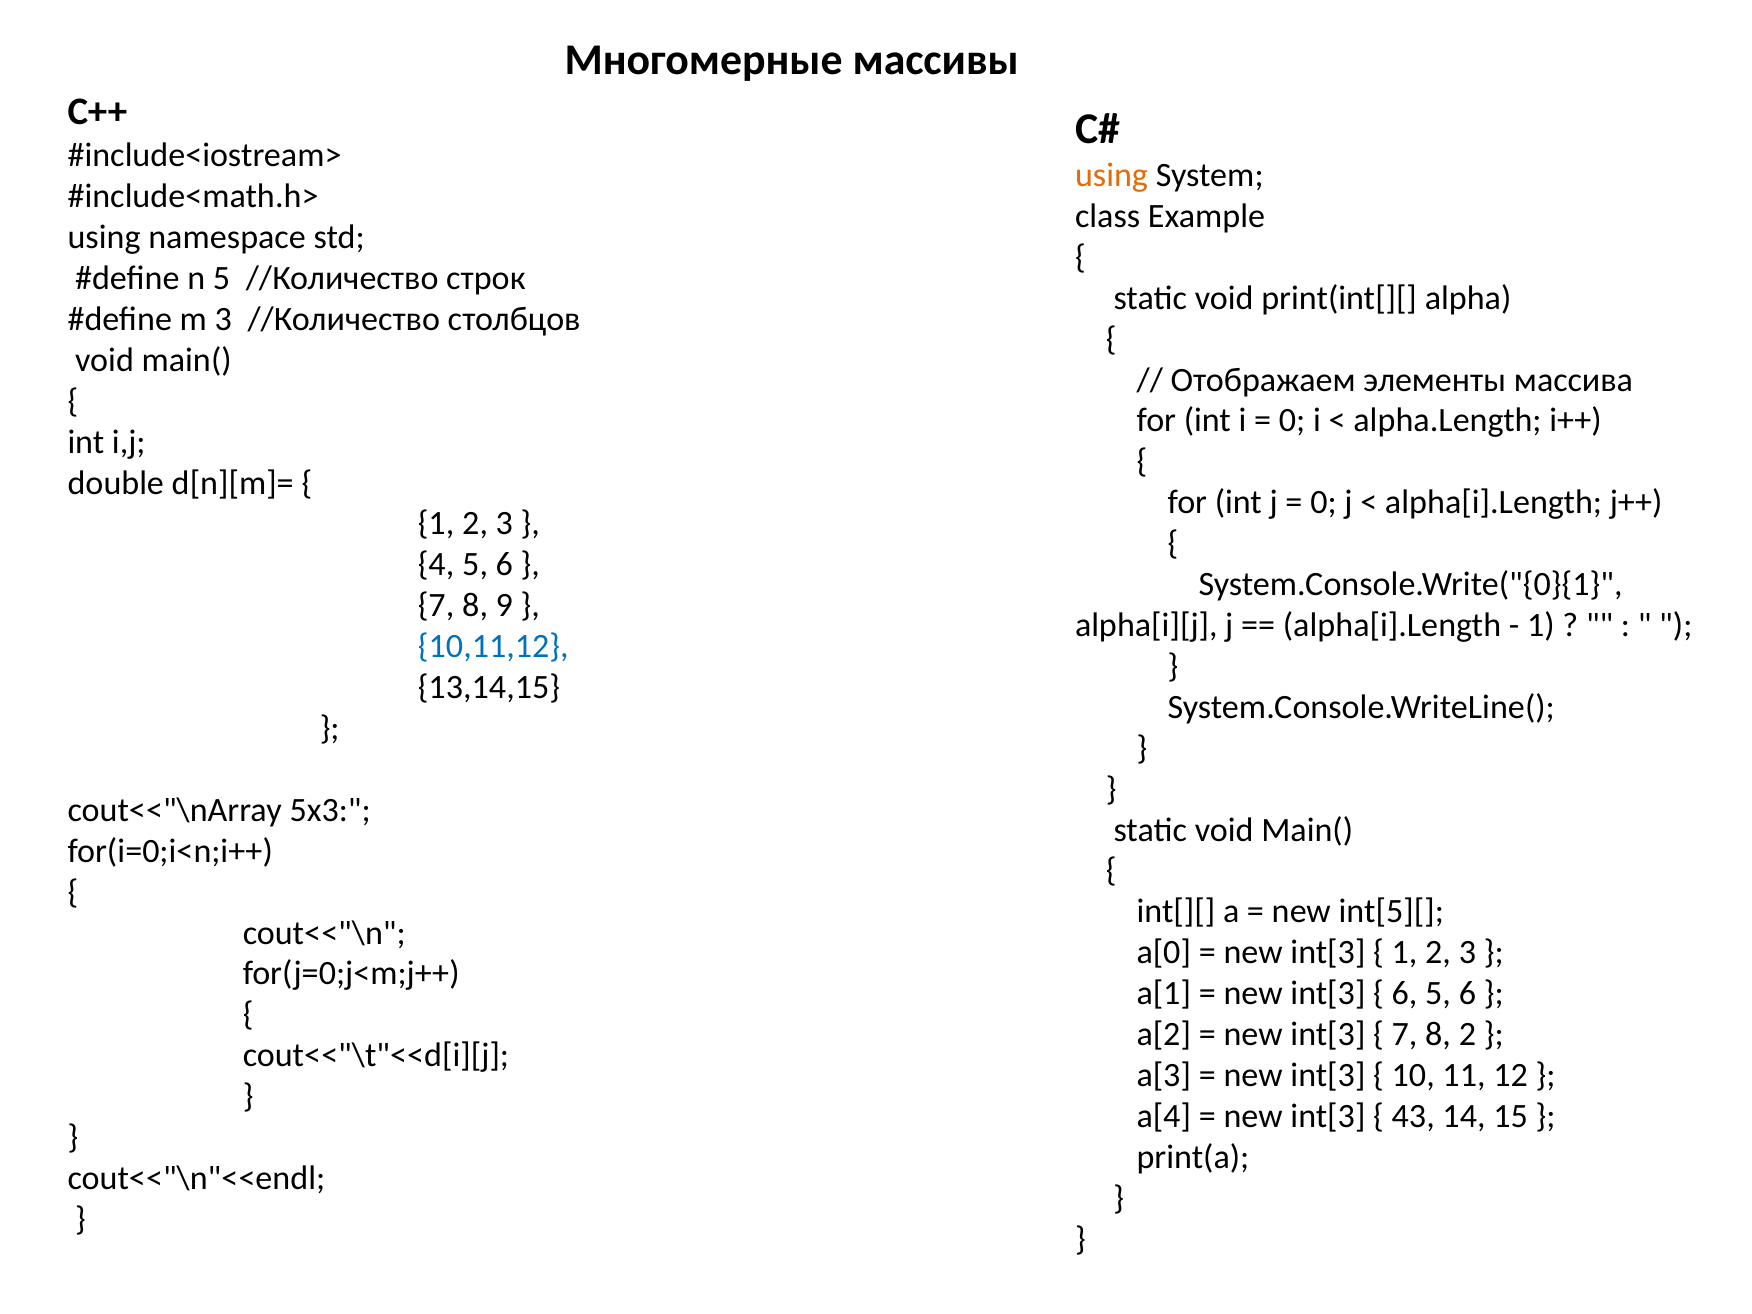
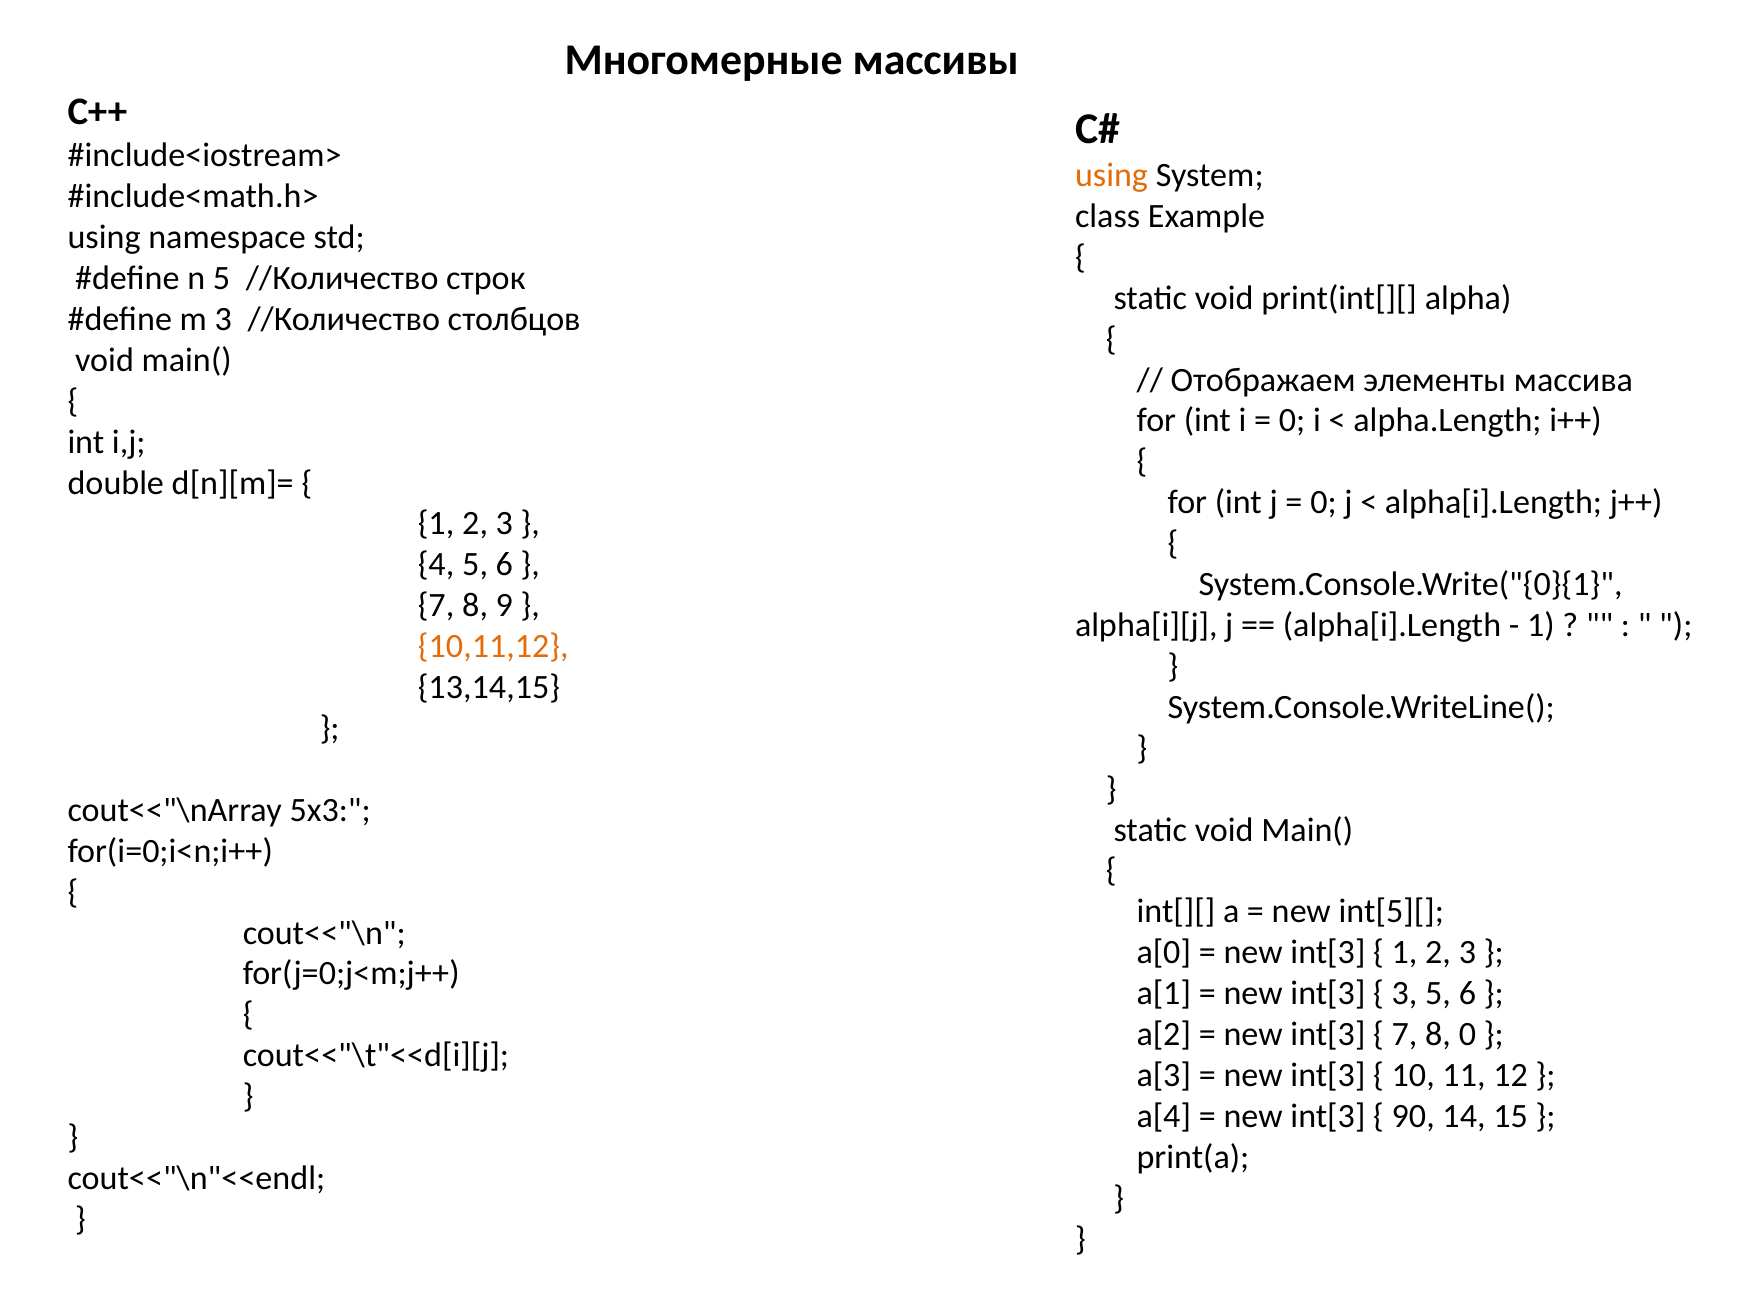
10,11,12 colour: blue -> orange (493, 646)
6: 6 -> 3 (1404, 993)
8 2: 2 -> 0 (1467, 1034)
43: 43 -> 90 (1413, 1116)
